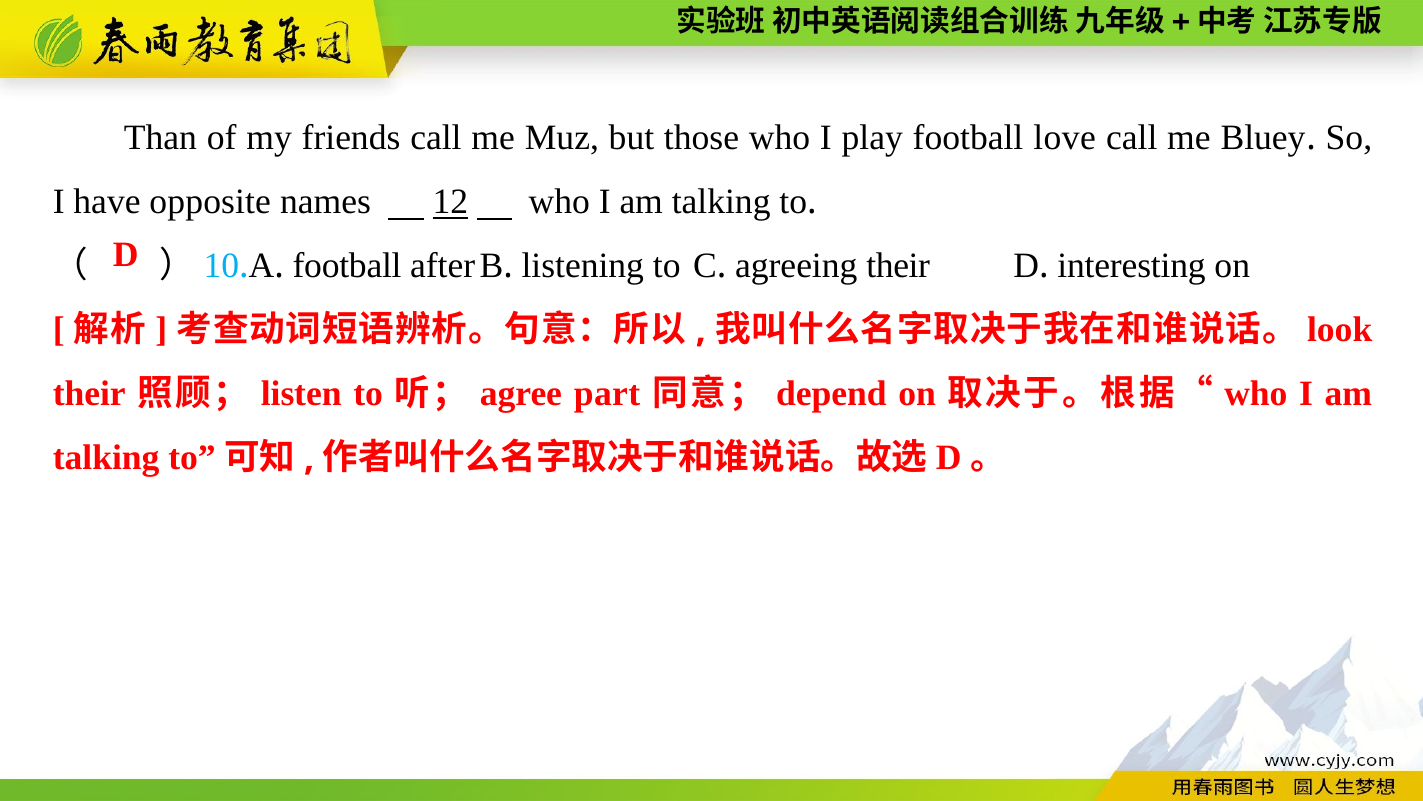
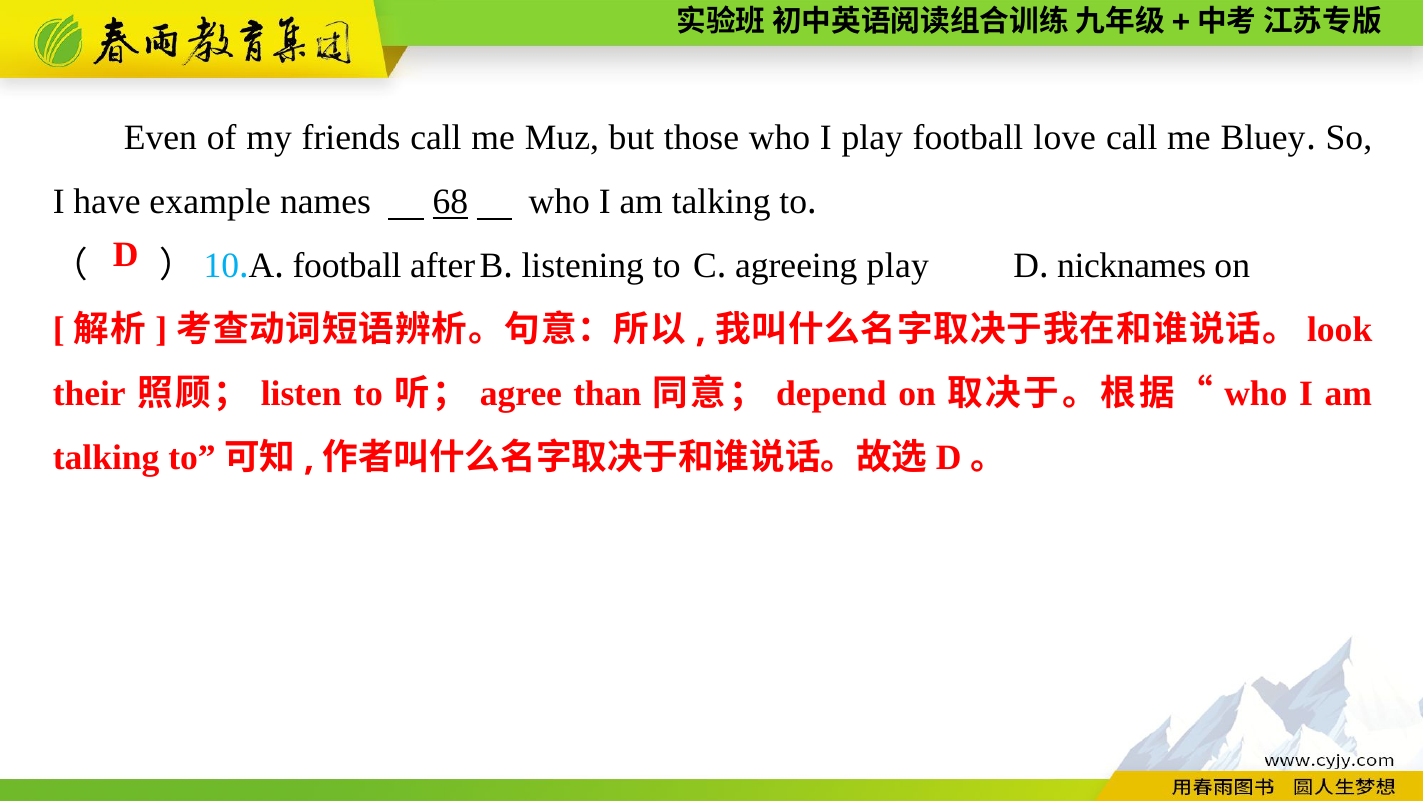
Than: Than -> Even (160, 138)
opposite: opposite -> example (210, 202)
12: 12 -> 68 (450, 202)
agreeing their: their -> play (898, 266)
interesting: interesting -> nicknames (1132, 266)
part: part -> than (607, 394)
